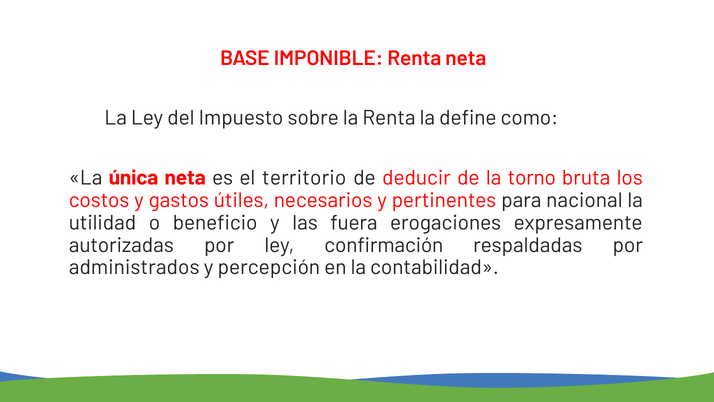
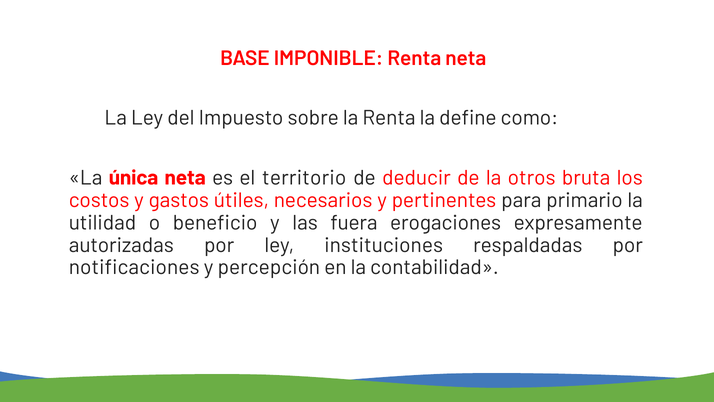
torno: torno -> otros (532, 178)
nacional: nacional -> primario (584, 200)
confirmación: confirmación -> instituciones (384, 245)
administrados: administrados -> notificaciones (134, 267)
